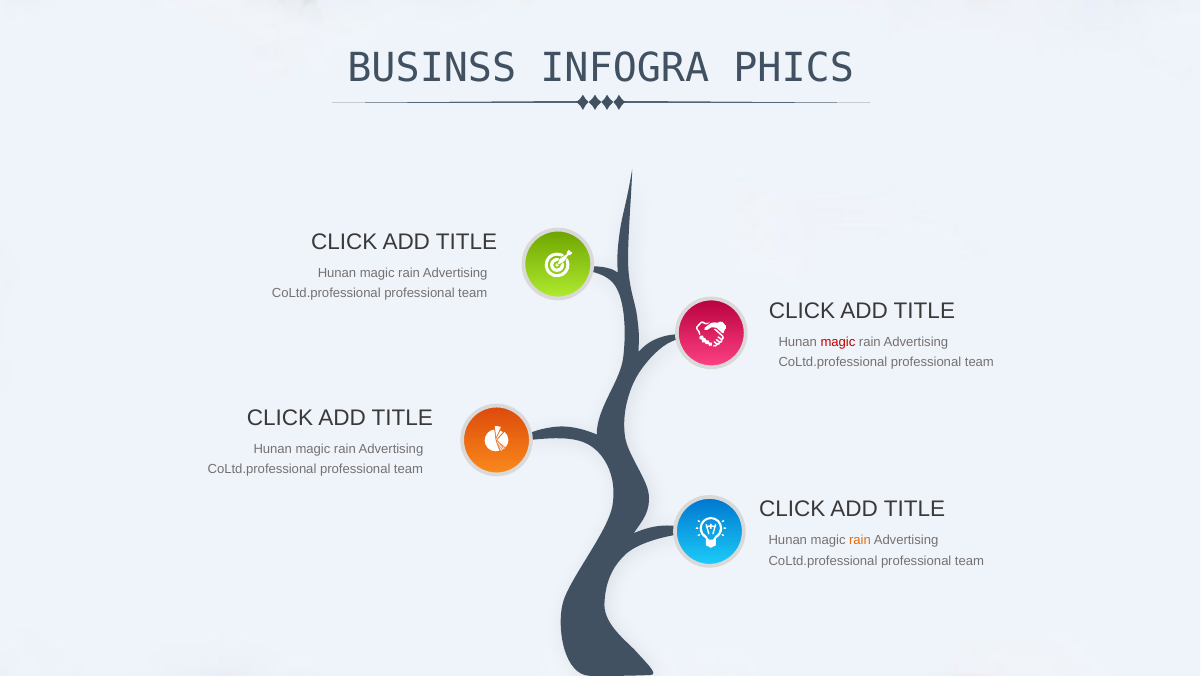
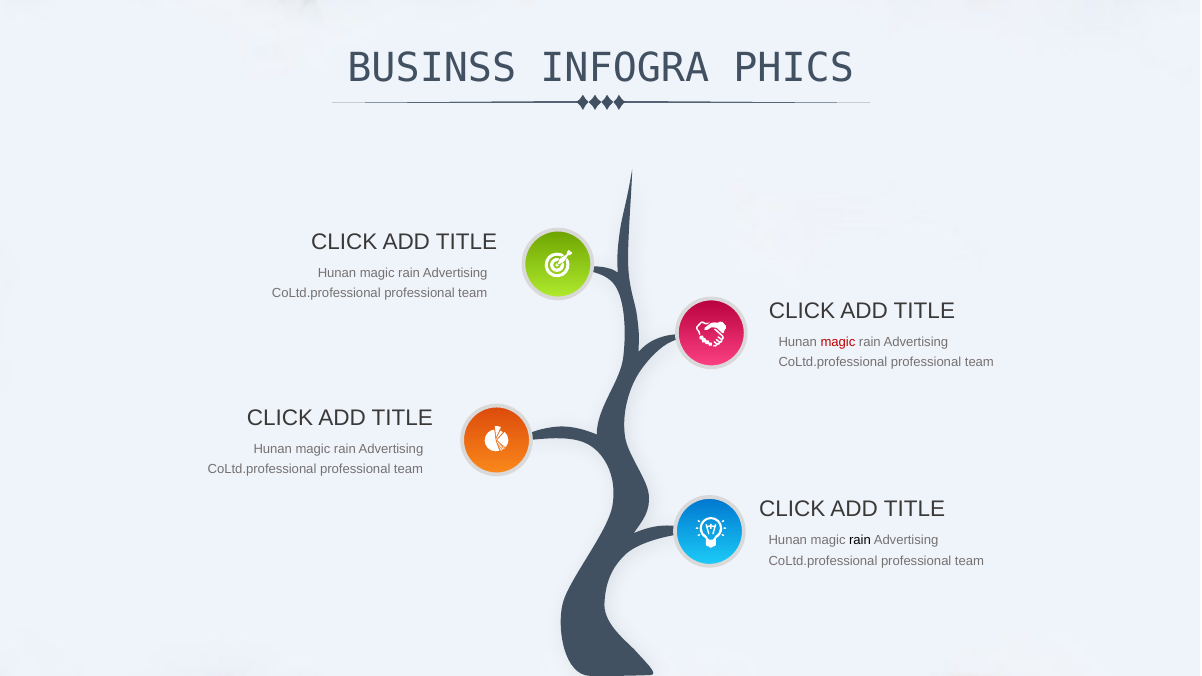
rain colour: orange -> black (860, 541)
